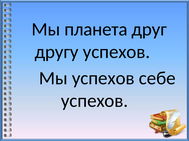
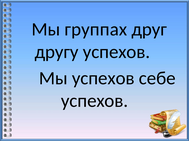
планета: планета -> группах (96, 29)
